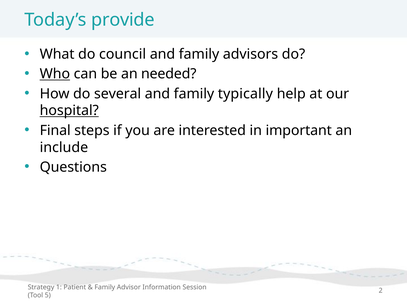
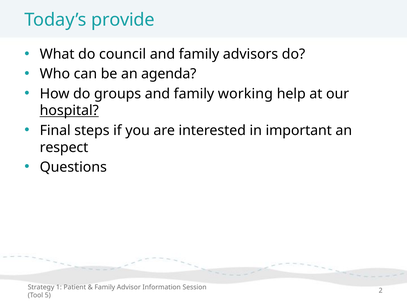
Who underline: present -> none (55, 74)
needed: needed -> agenda (169, 74)
several: several -> groups (118, 94)
typically: typically -> working (245, 94)
include: include -> respect (64, 147)
